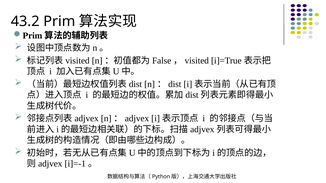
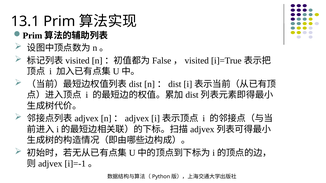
43.2: 43.2 -> 13.1 (25, 21)
